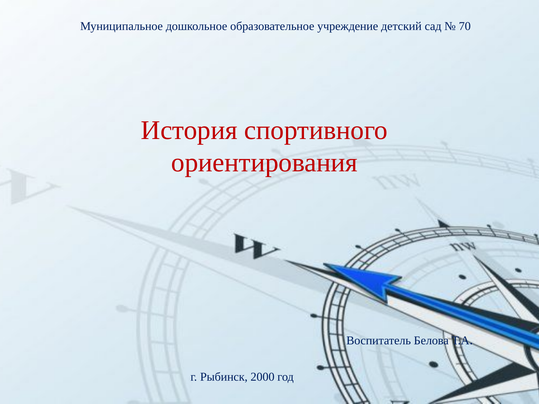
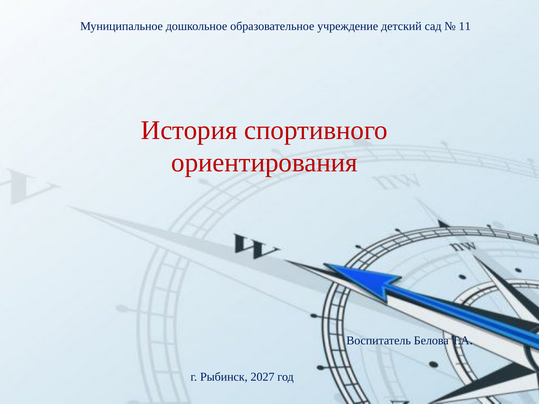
70: 70 -> 11 (465, 26)
2000: 2000 -> 2027 (263, 377)
